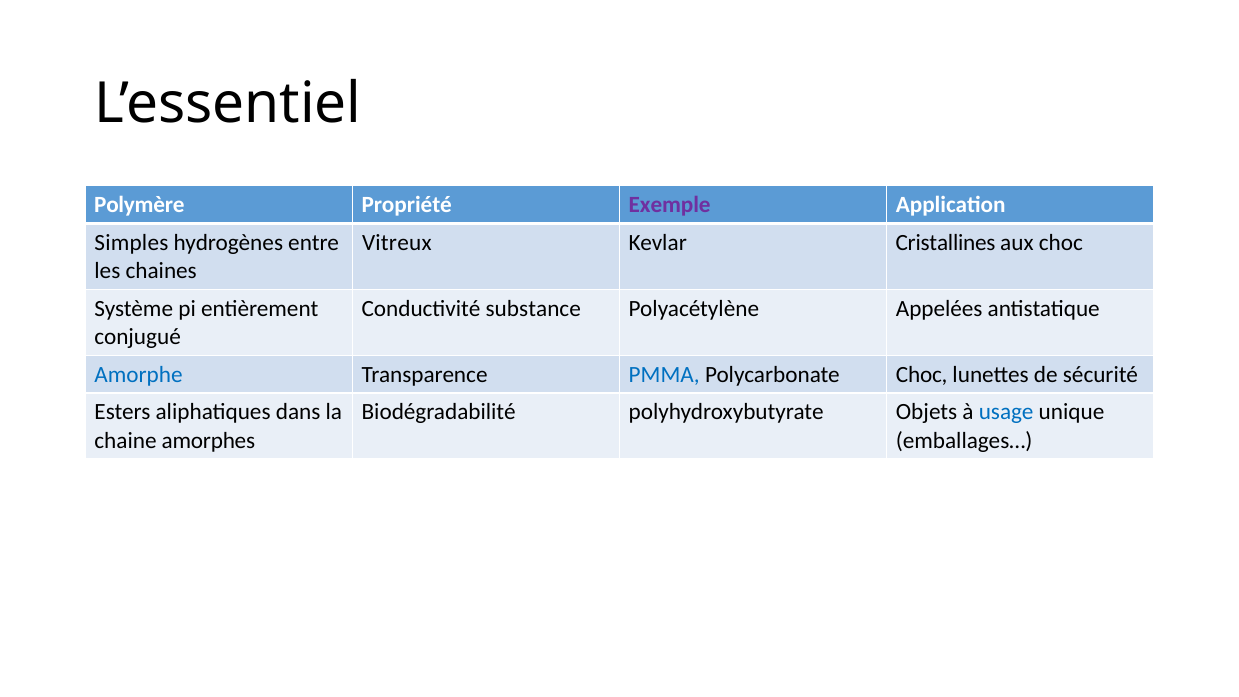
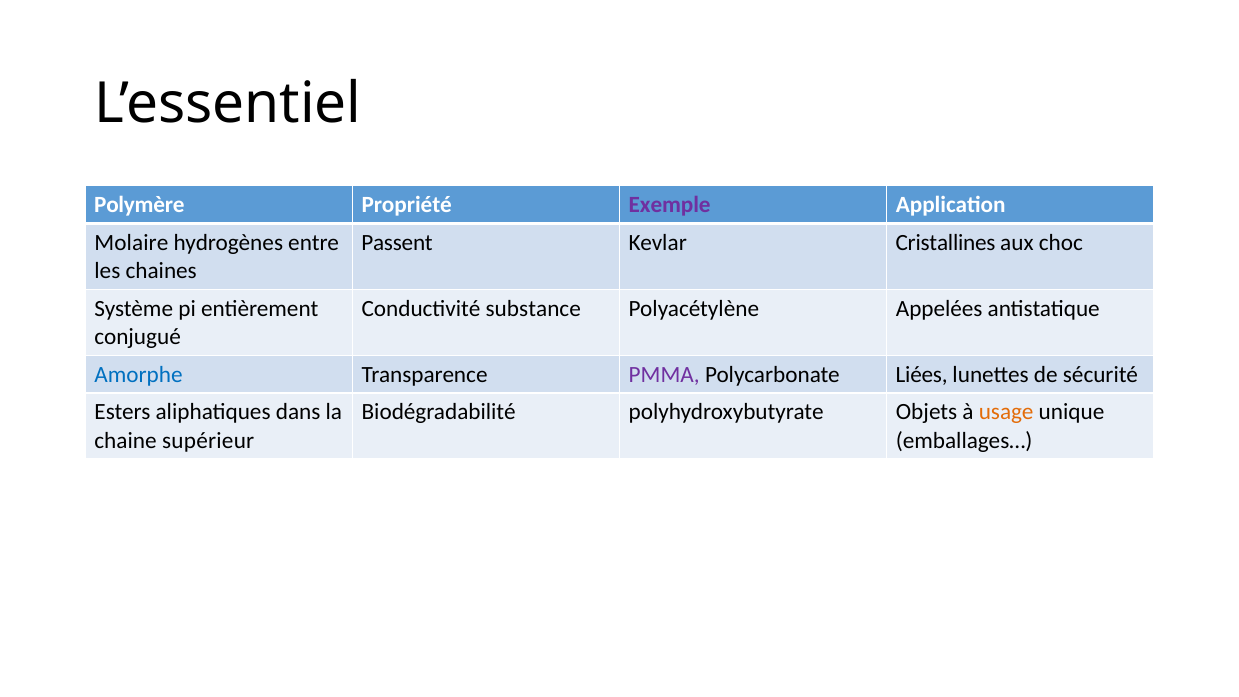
Simples: Simples -> Molaire (131, 242)
Vitreux: Vitreux -> Passent (397, 242)
PMMA colour: blue -> purple (664, 374)
Polycarbonate Choc: Choc -> Liées (922, 374)
usage colour: blue -> orange (1006, 412)
amorphes: amorphes -> supérieur (208, 440)
